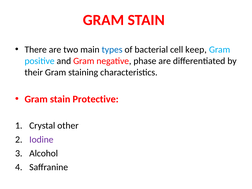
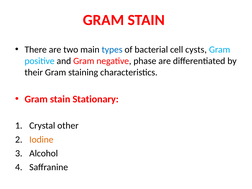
keep: keep -> cysts (196, 50)
Protective: Protective -> Stationary (96, 99)
Iodine colour: purple -> orange (41, 140)
